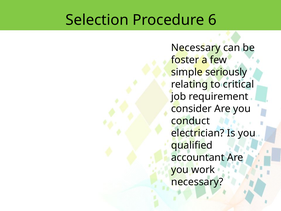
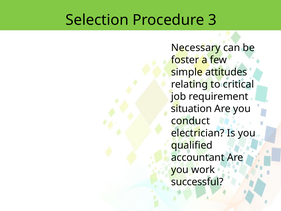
6: 6 -> 3 (212, 20)
seriously: seriously -> attitudes (226, 72)
consider: consider -> situation (191, 109)
necessary: necessary -> successful (197, 182)
